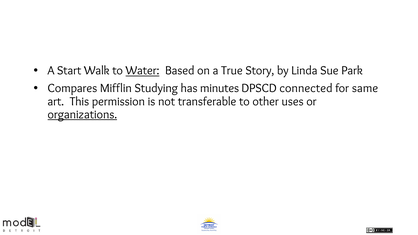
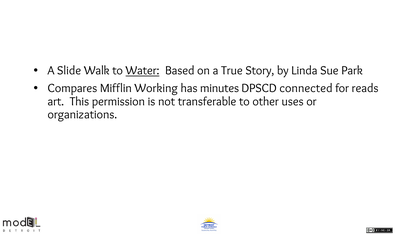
Start: Start -> Slide (69, 71)
Studying: Studying -> Working (156, 88)
same: same -> reads (365, 88)
organizations underline: present -> none (82, 115)
